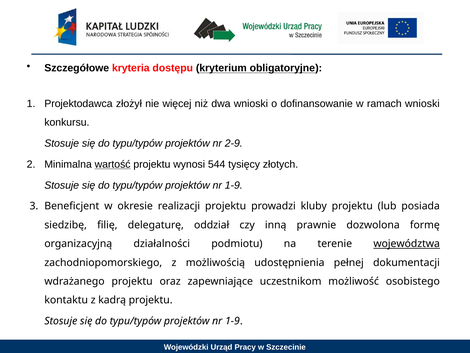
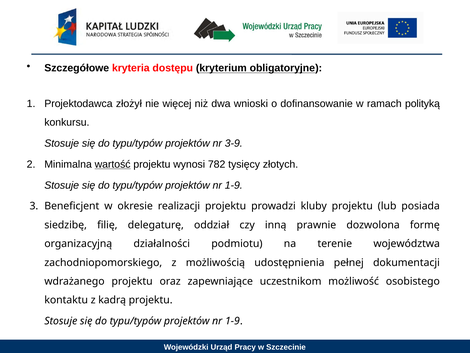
ramach wnioski: wnioski -> polityką (422, 104)
2-9: 2-9 -> 3-9 (234, 143)
544: 544 -> 782 (217, 164)
województwa underline: present -> none (407, 243)
